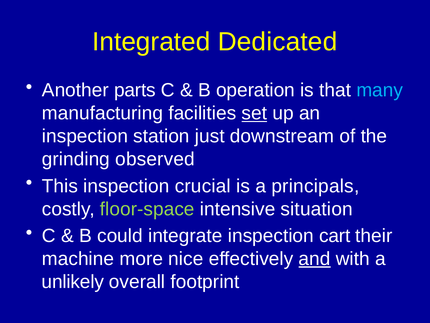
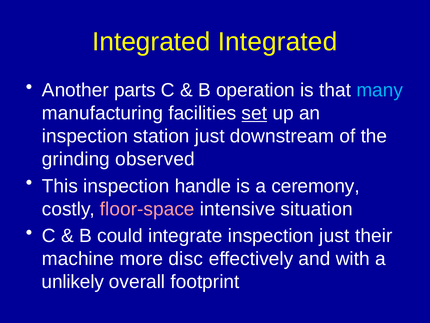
Integrated Dedicated: Dedicated -> Integrated (278, 42)
crucial: crucial -> handle (203, 186)
principals: principals -> ceremony (316, 186)
floor-space colour: light green -> pink (147, 209)
inspection cart: cart -> just (334, 235)
nice: nice -> disc (186, 258)
and underline: present -> none (315, 258)
